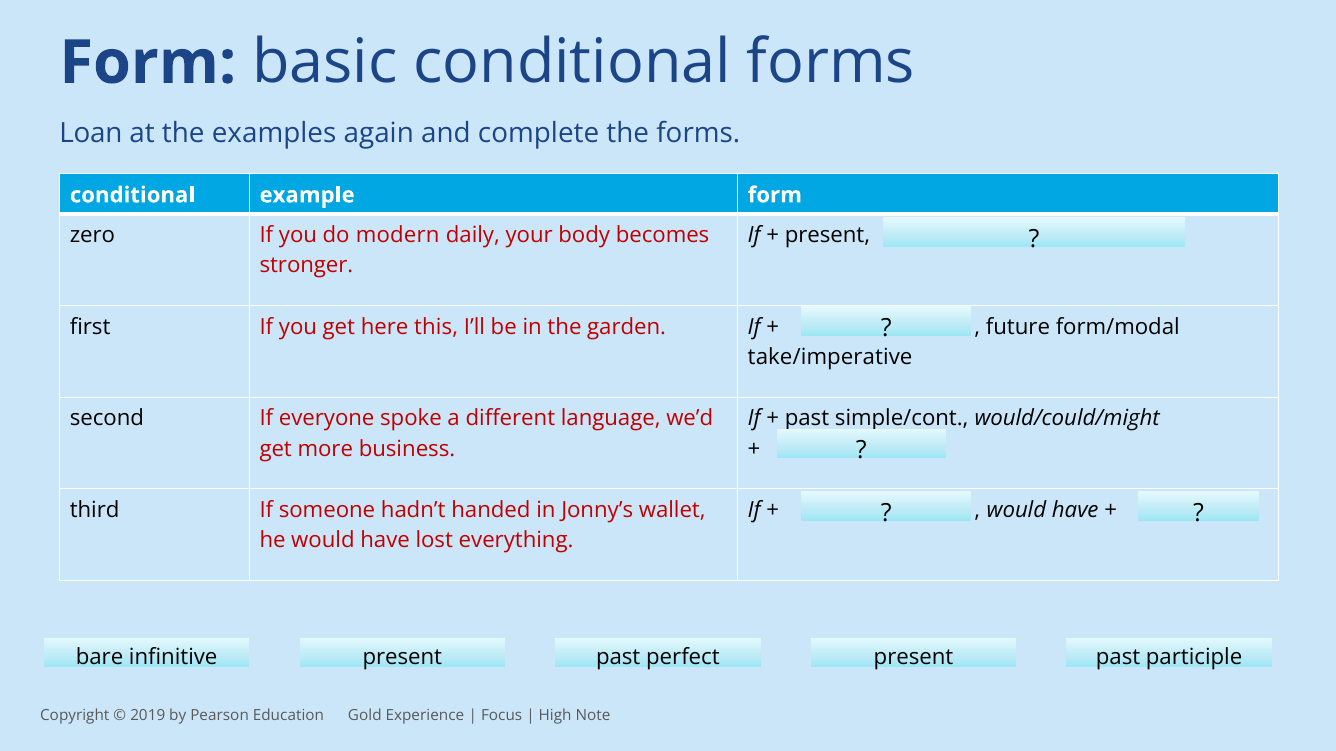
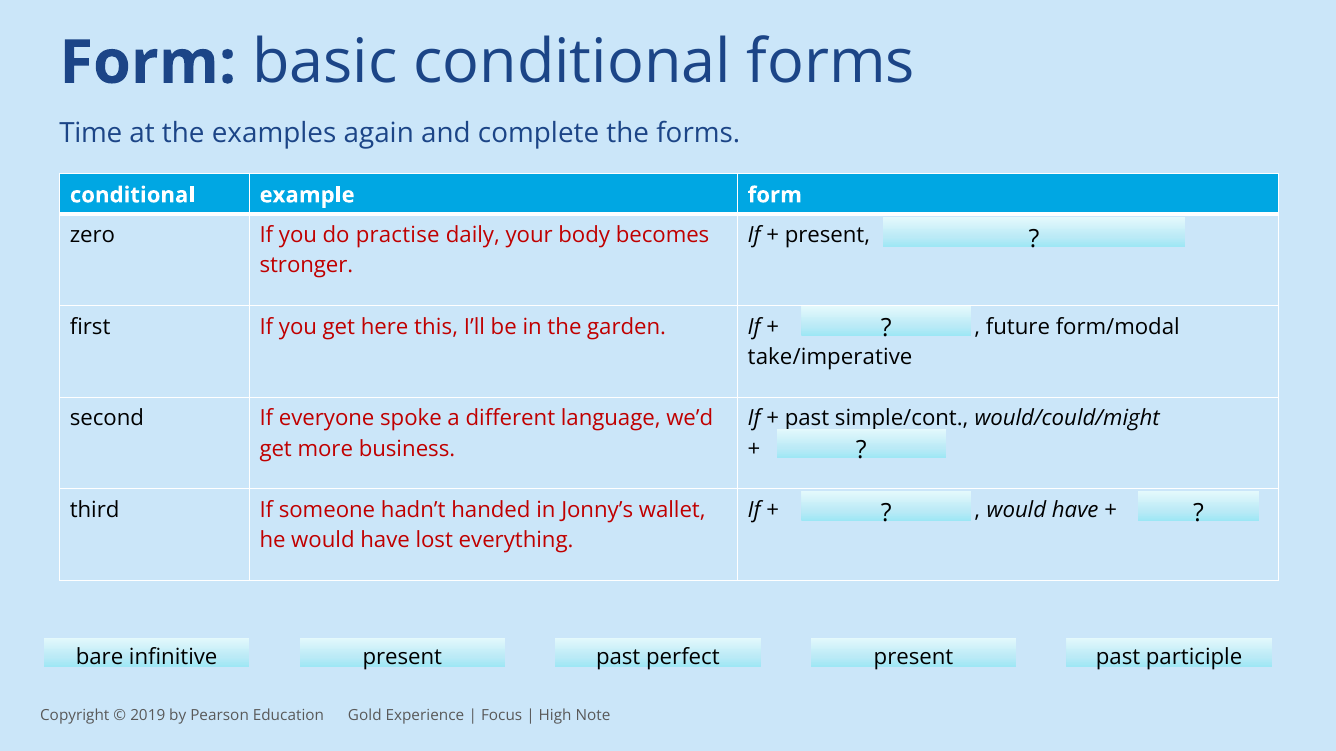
Loan: Loan -> Time (91, 133)
modern: modern -> practise (398, 236)
